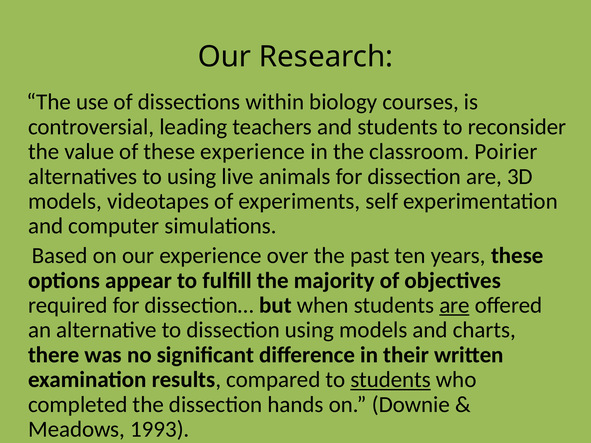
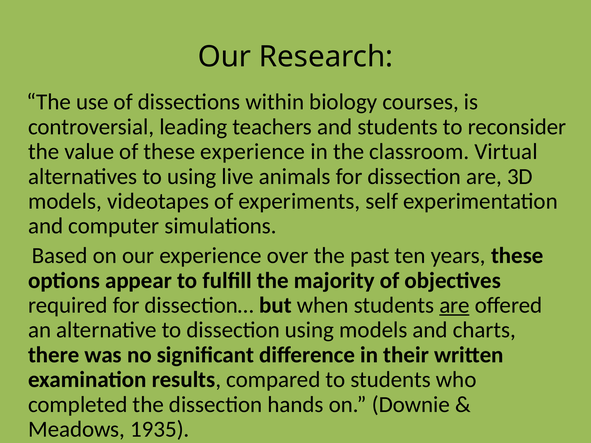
Poirier: Poirier -> Virtual (506, 152)
students underline: present -> none (391, 380)
1993: 1993 -> 1935 (160, 430)
